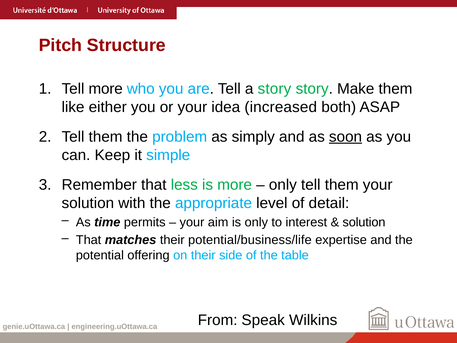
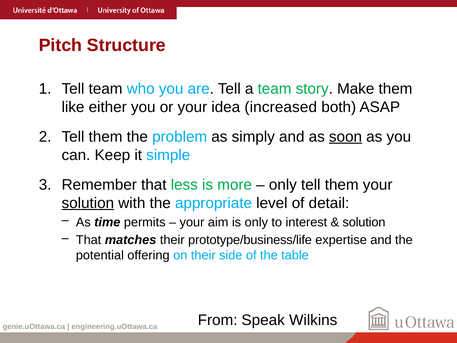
Tell more: more -> team (106, 89)
a story: story -> team (275, 89)
solution underline: none -> present (88, 203)
potential/business/life: potential/business/life -> prototype/business/life (250, 240)
